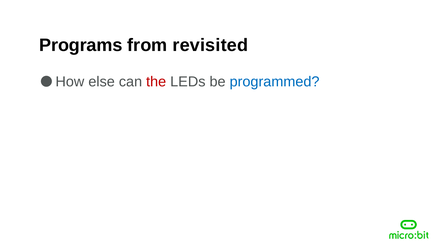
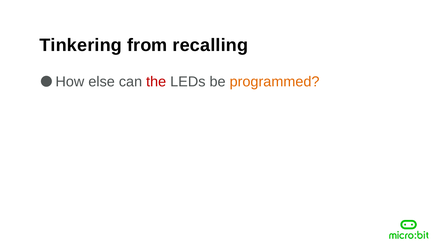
Programs: Programs -> Tinkering (81, 45)
revisited: revisited -> recalling (210, 45)
programmed colour: blue -> orange (275, 82)
